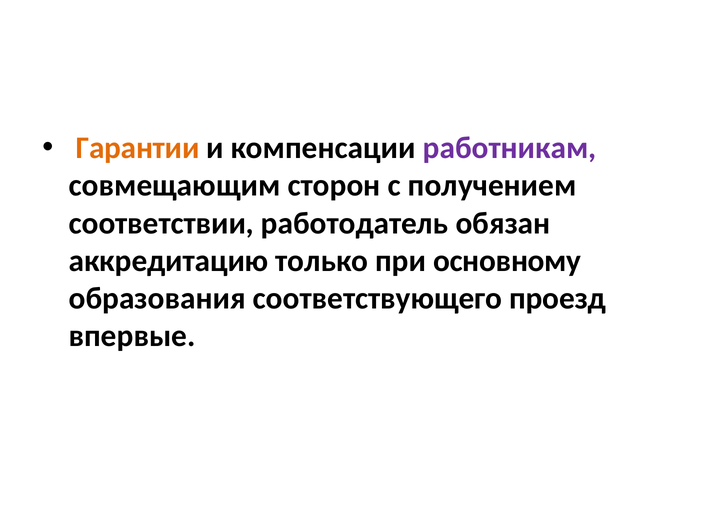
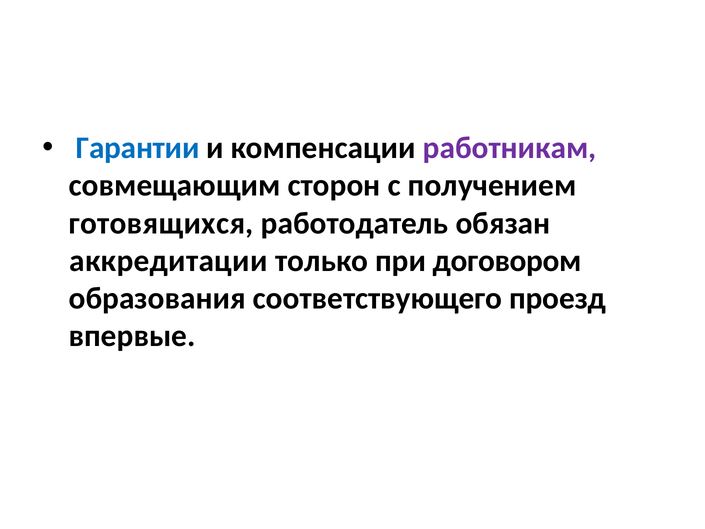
Гарантии colour: orange -> blue (138, 148)
соответствии: соответствии -> готовящихся (161, 223)
аккредитацию: аккредитацию -> аккредитации (168, 261)
основному: основному -> договором (507, 261)
